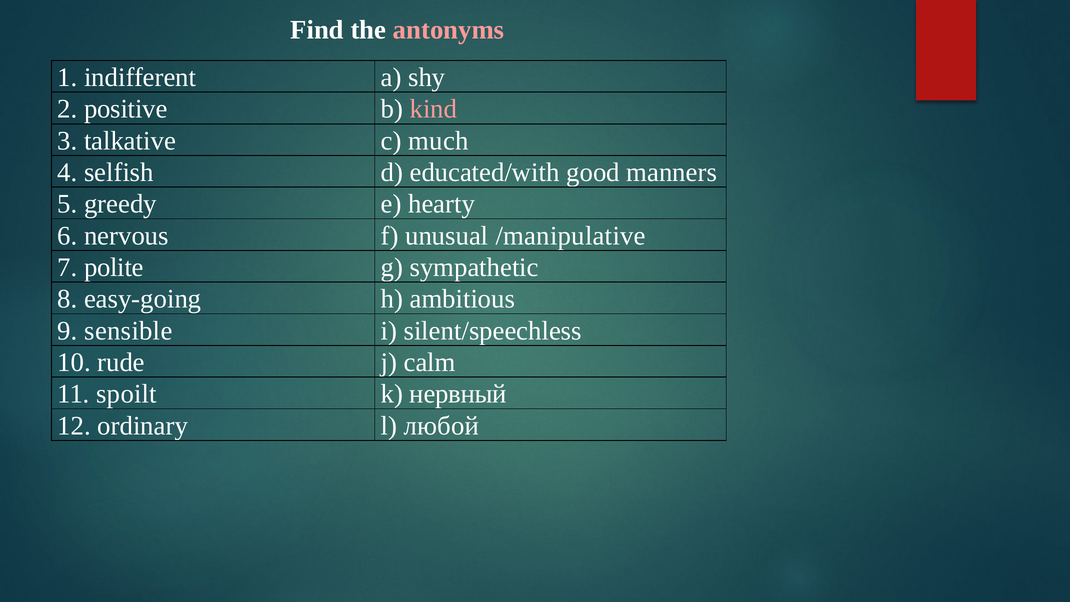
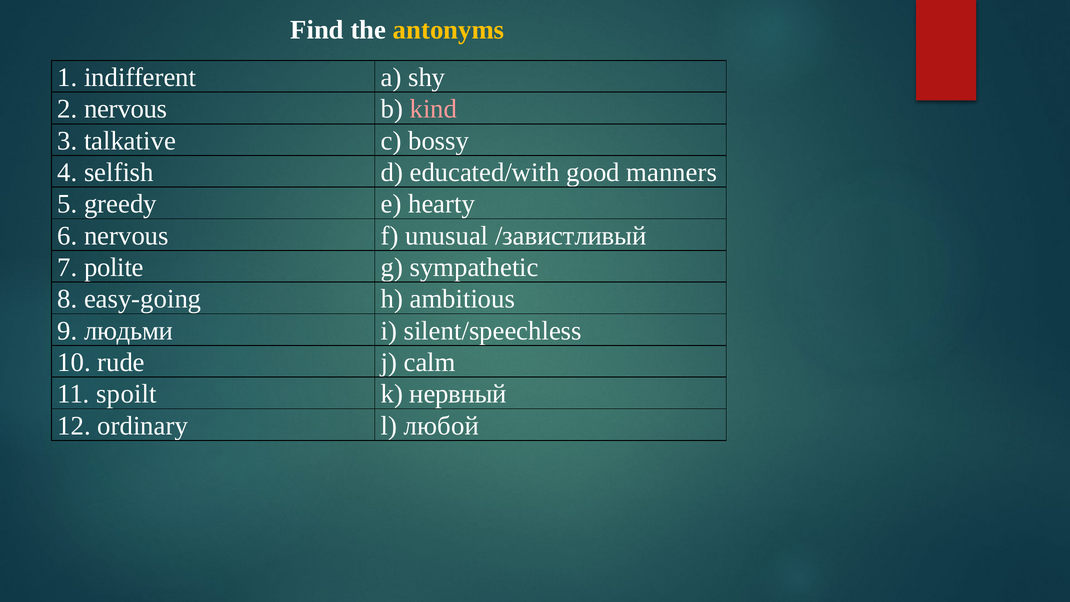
antonyms colour: pink -> yellow (449, 30)
2 positive: positive -> nervous (126, 109)
much: much -> bossy (439, 141)
/manipulative: /manipulative -> /завистливый (571, 236)
sensible: sensible -> людьми (129, 331)
